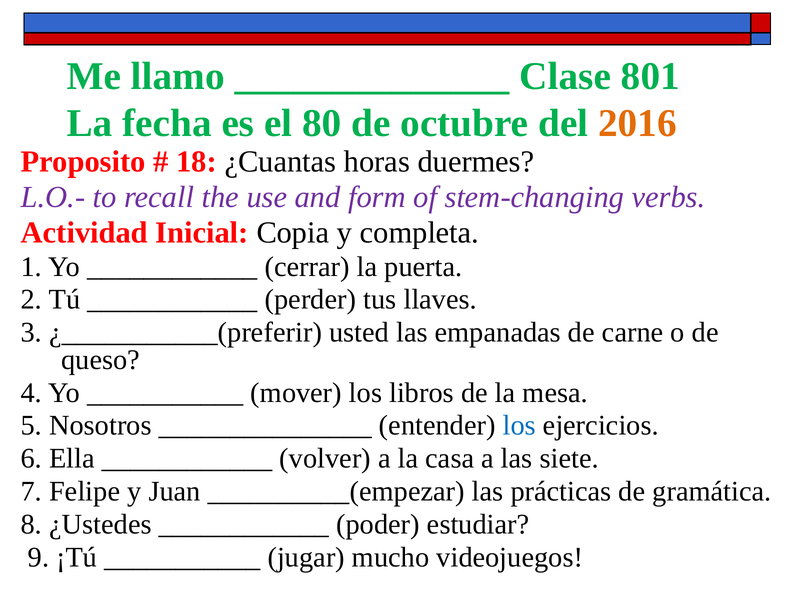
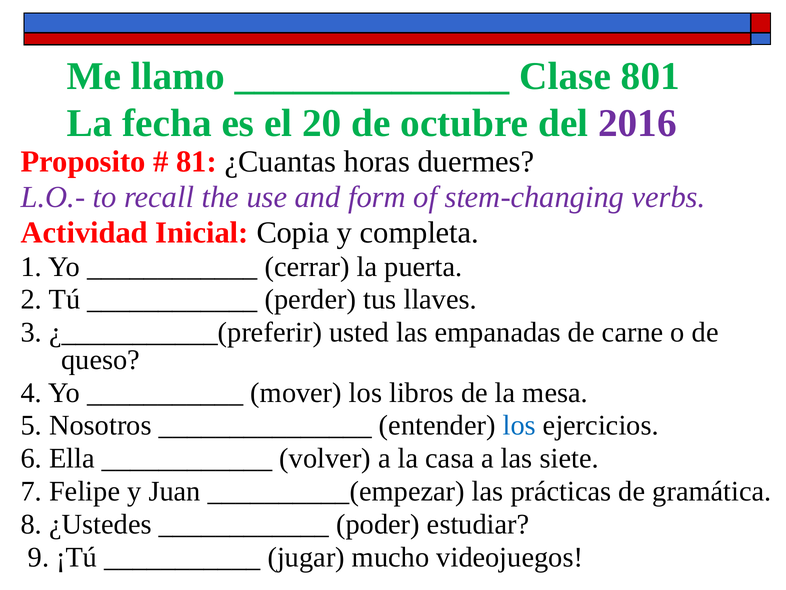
80: 80 -> 20 (322, 123)
2016 colour: orange -> purple (637, 123)
18: 18 -> 81 (196, 161)
